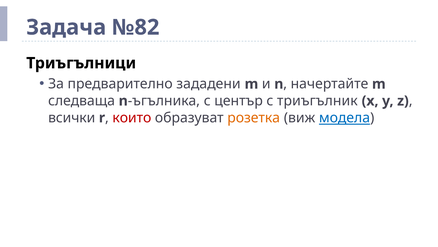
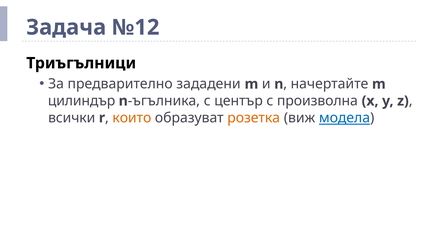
№82: №82 -> №12 (136, 27)
следваща: следваща -> цилиндър (82, 101)
триъгълник: триъгълник -> произволна (317, 101)
които colour: red -> orange (132, 117)
